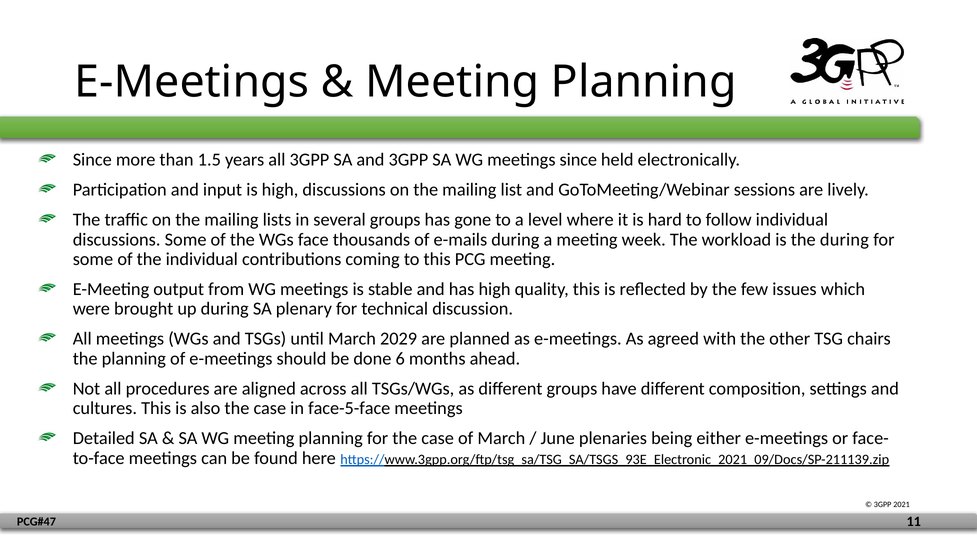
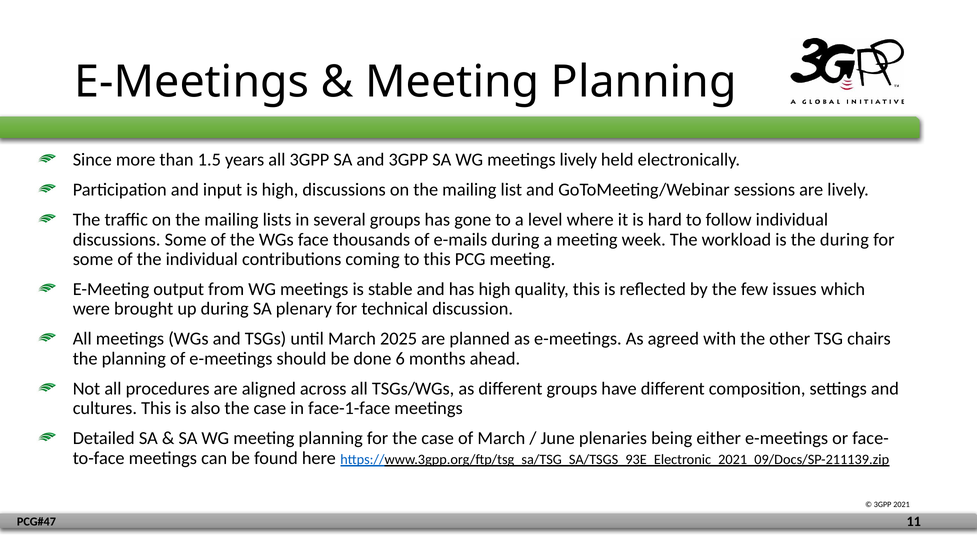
meetings since: since -> lively (578, 160)
2029: 2029 -> 2025 (399, 339)
face-5-face: face-5-face -> face-1-face (349, 409)
